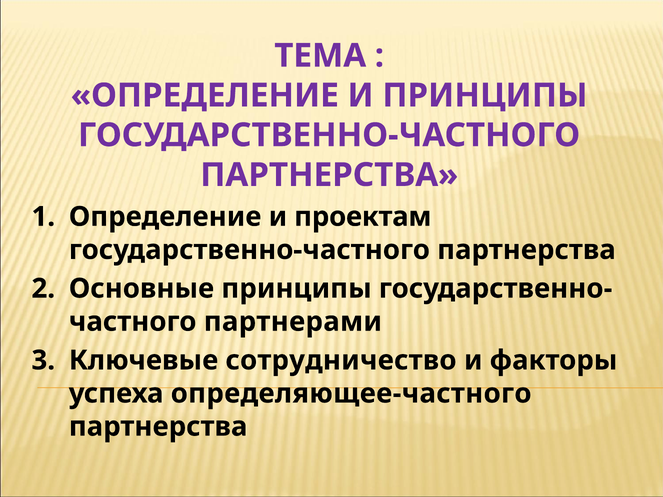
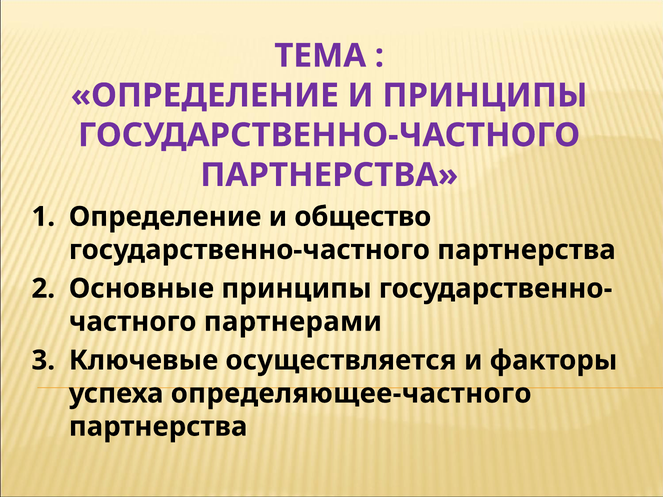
проектам: проектам -> общество (363, 217)
сотрудничество: сотрудничество -> осуществляется (341, 360)
